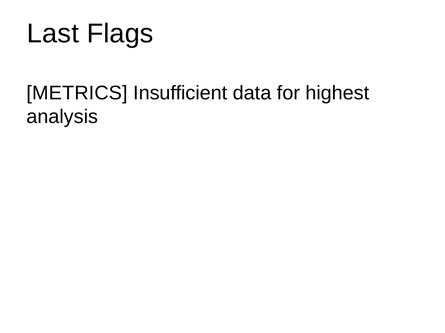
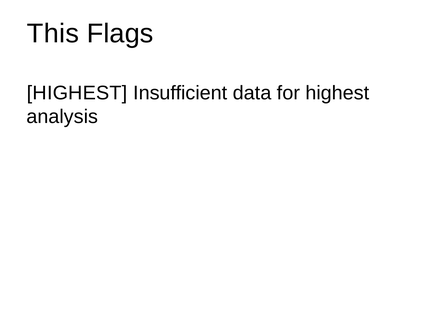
Last: Last -> This (53, 34)
METRICS: METRICS -> HIGHEST (77, 93)
